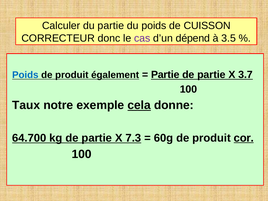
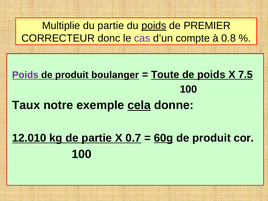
Calculer: Calculer -> Multiplie (61, 26)
poids underline: none -> present (154, 26)
CUISSON: CUISSON -> PREMIER (207, 26)
dépend: dépend -> compte (193, 38)
3.5: 3.5 -> 0.8 (229, 38)
Poids colour: blue -> purple (25, 75)
également: également -> boulanger (115, 75)
Partie: Partie -> Toute (165, 75)
partie: partie -> poids (211, 75)
3.7: 3.7 -> 7.5 (245, 75)
64.700: 64.700 -> 12.010 (29, 138)
7.3: 7.3 -> 0.7 (133, 138)
60g underline: none -> present (163, 138)
cor underline: present -> none (244, 138)
